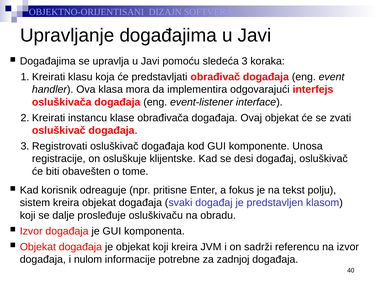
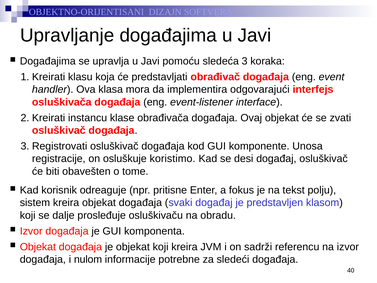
klijentske: klijentske -> koristimo (173, 159)
zadnjoj: zadnjoj -> sledeći (233, 259)
